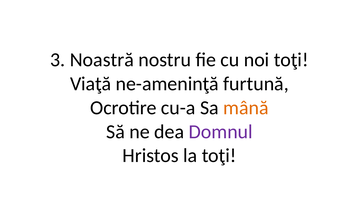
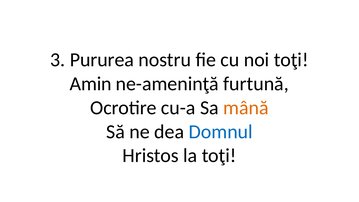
Noastră: Noastră -> Pururea (102, 60)
Viaţă: Viaţă -> Amin (91, 84)
Domnul colour: purple -> blue (221, 132)
